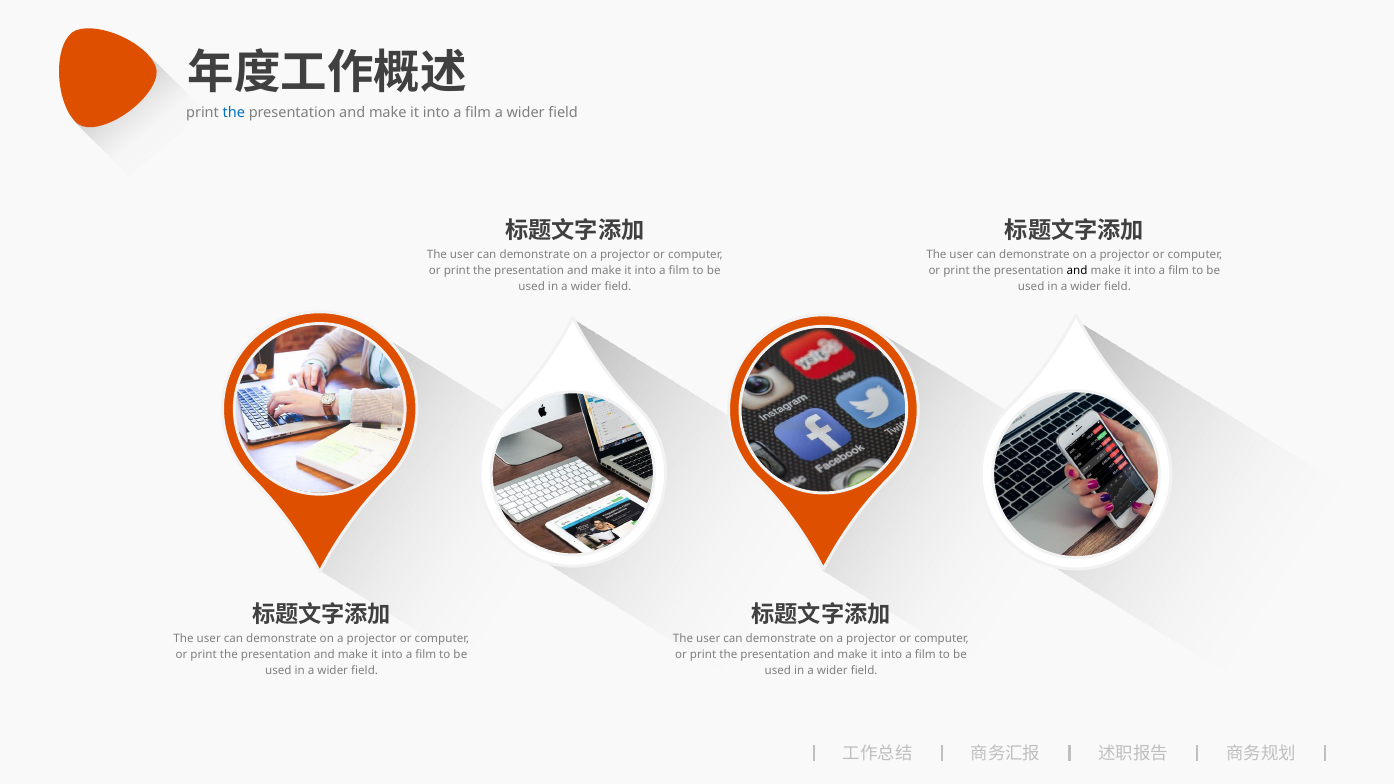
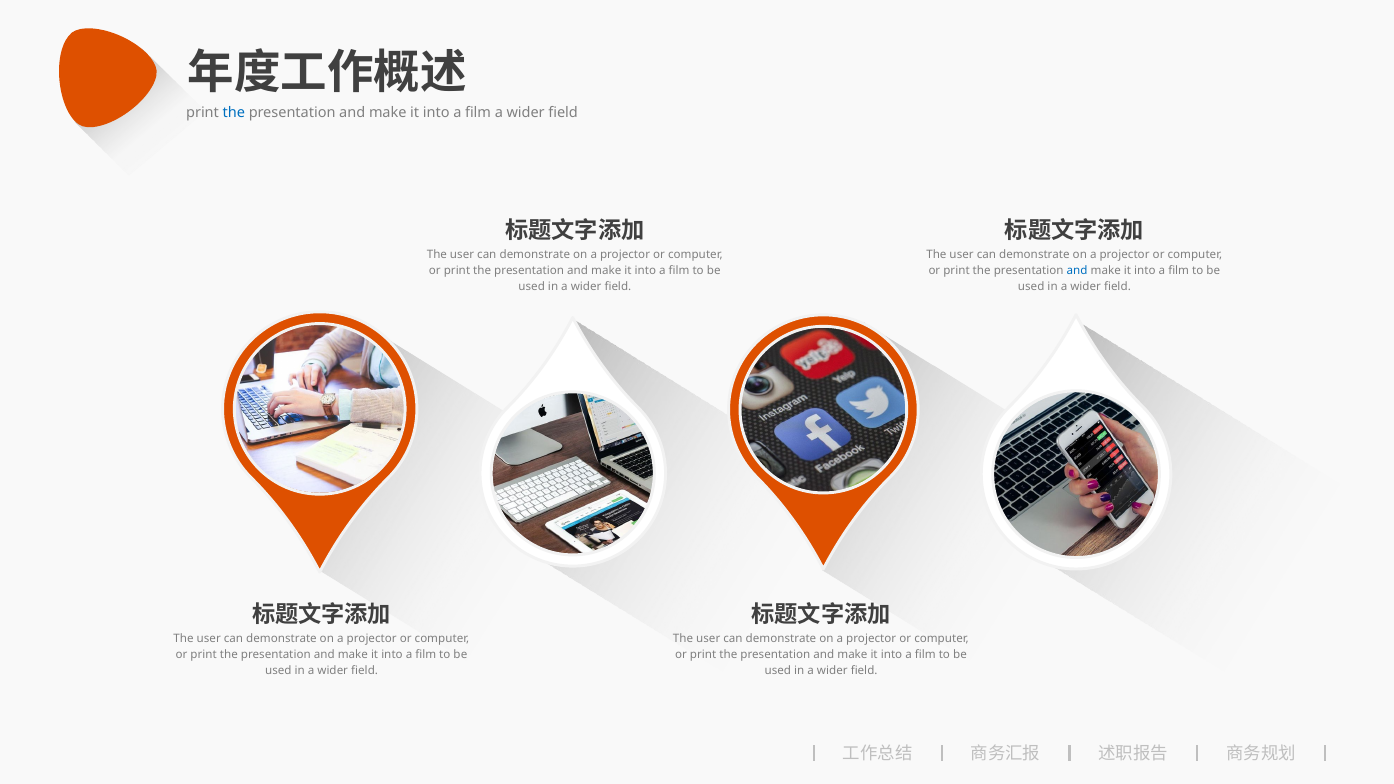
and colour: black -> blue (1077, 271)
